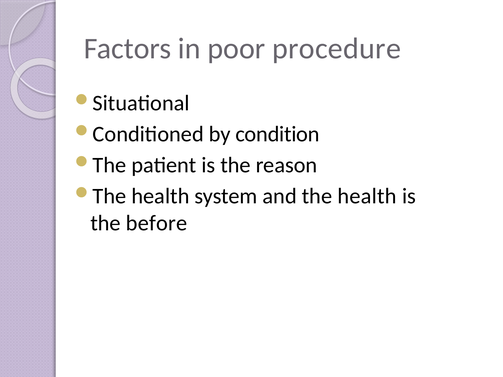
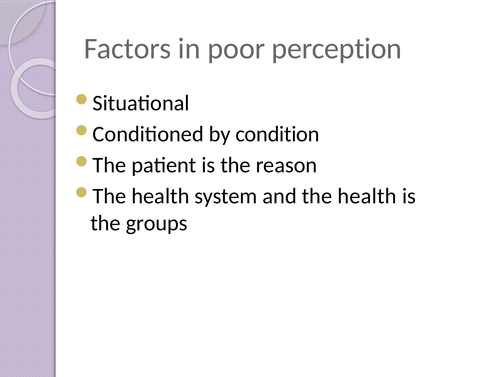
procedure: procedure -> perception (337, 49)
before: before -> groups (157, 223)
